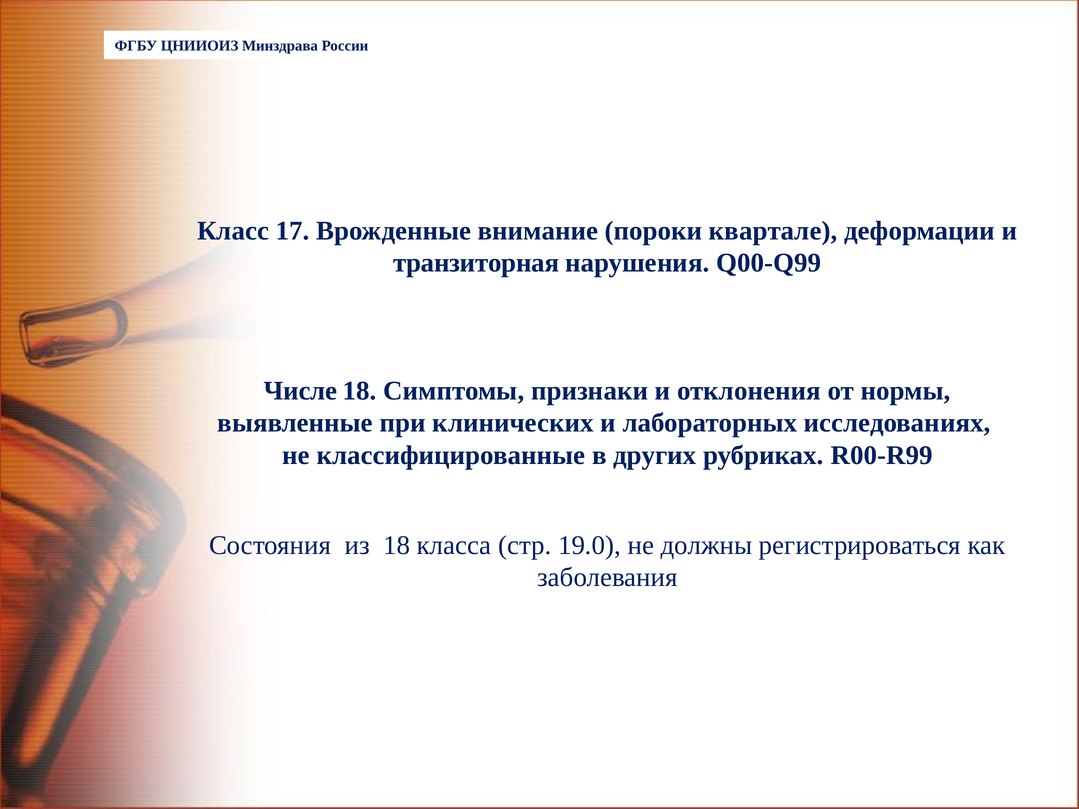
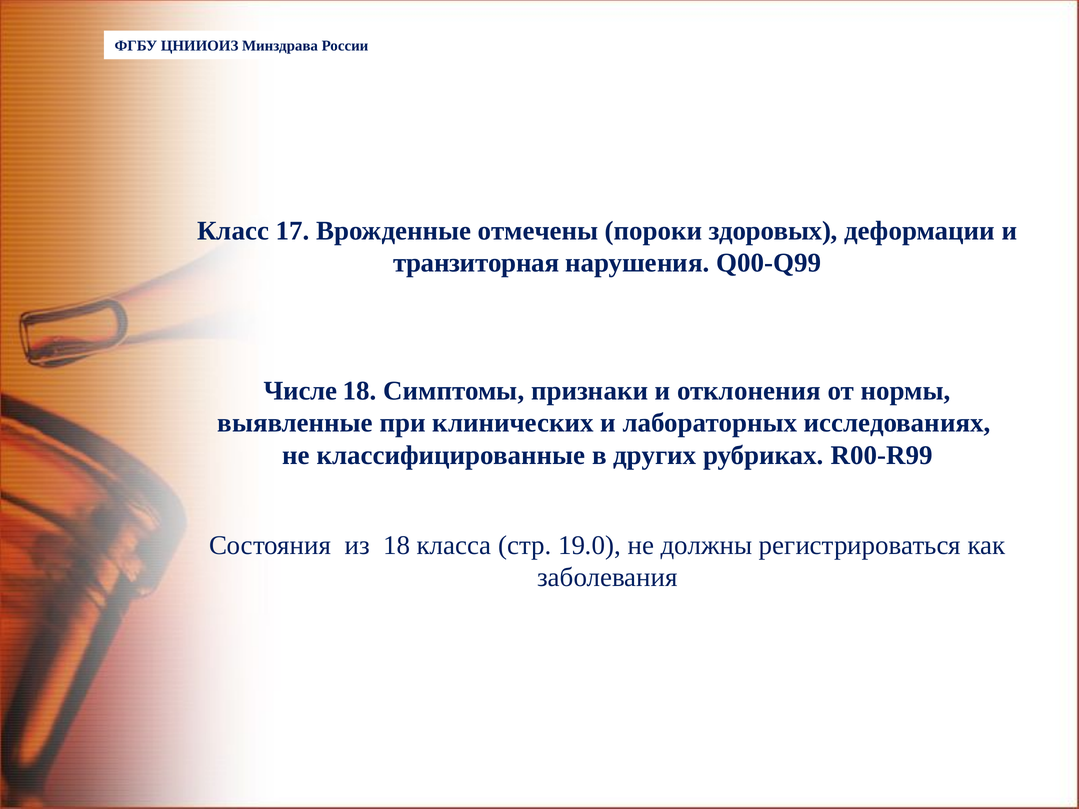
внимание: внимание -> отмечены (538, 231)
квартале: квартале -> здоровых (773, 231)
